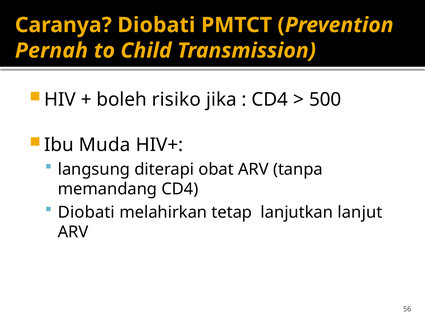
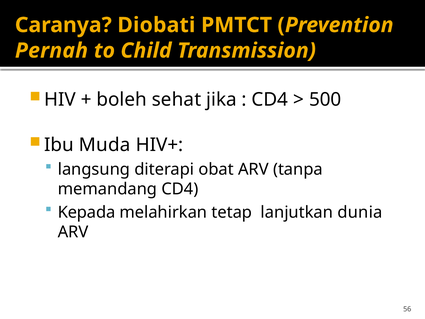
risiko: risiko -> sehat (176, 99)
Diobati: Diobati -> Kepada (87, 212)
lanjut: lanjut -> dunia (360, 212)
